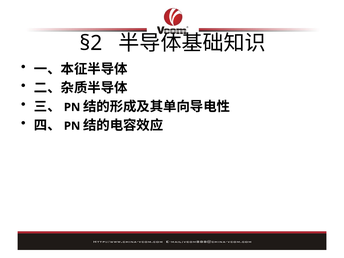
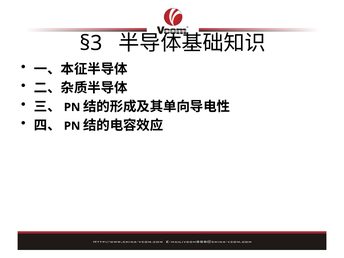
§2: §2 -> §3 (91, 43)
